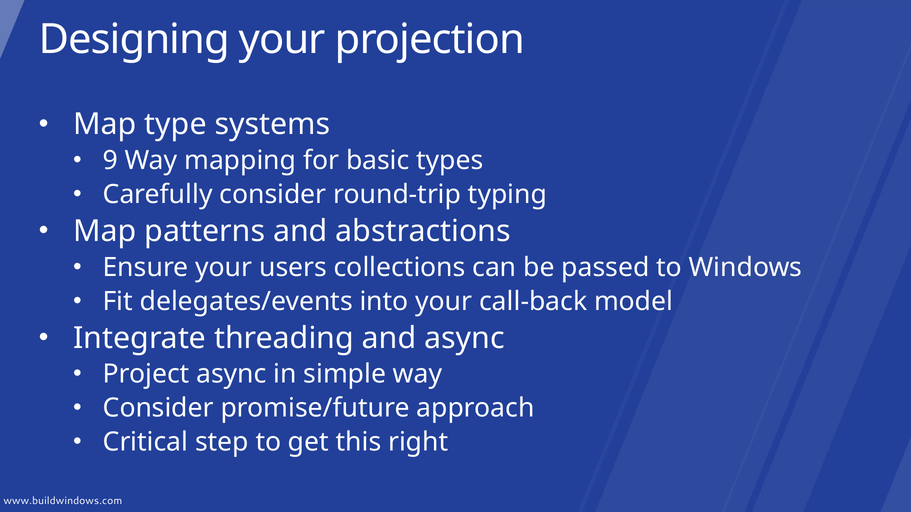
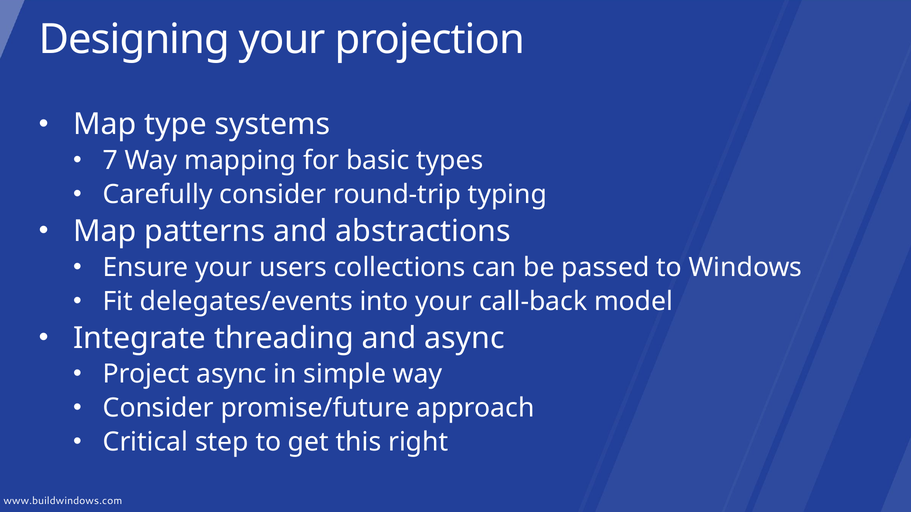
9: 9 -> 7 (110, 161)
